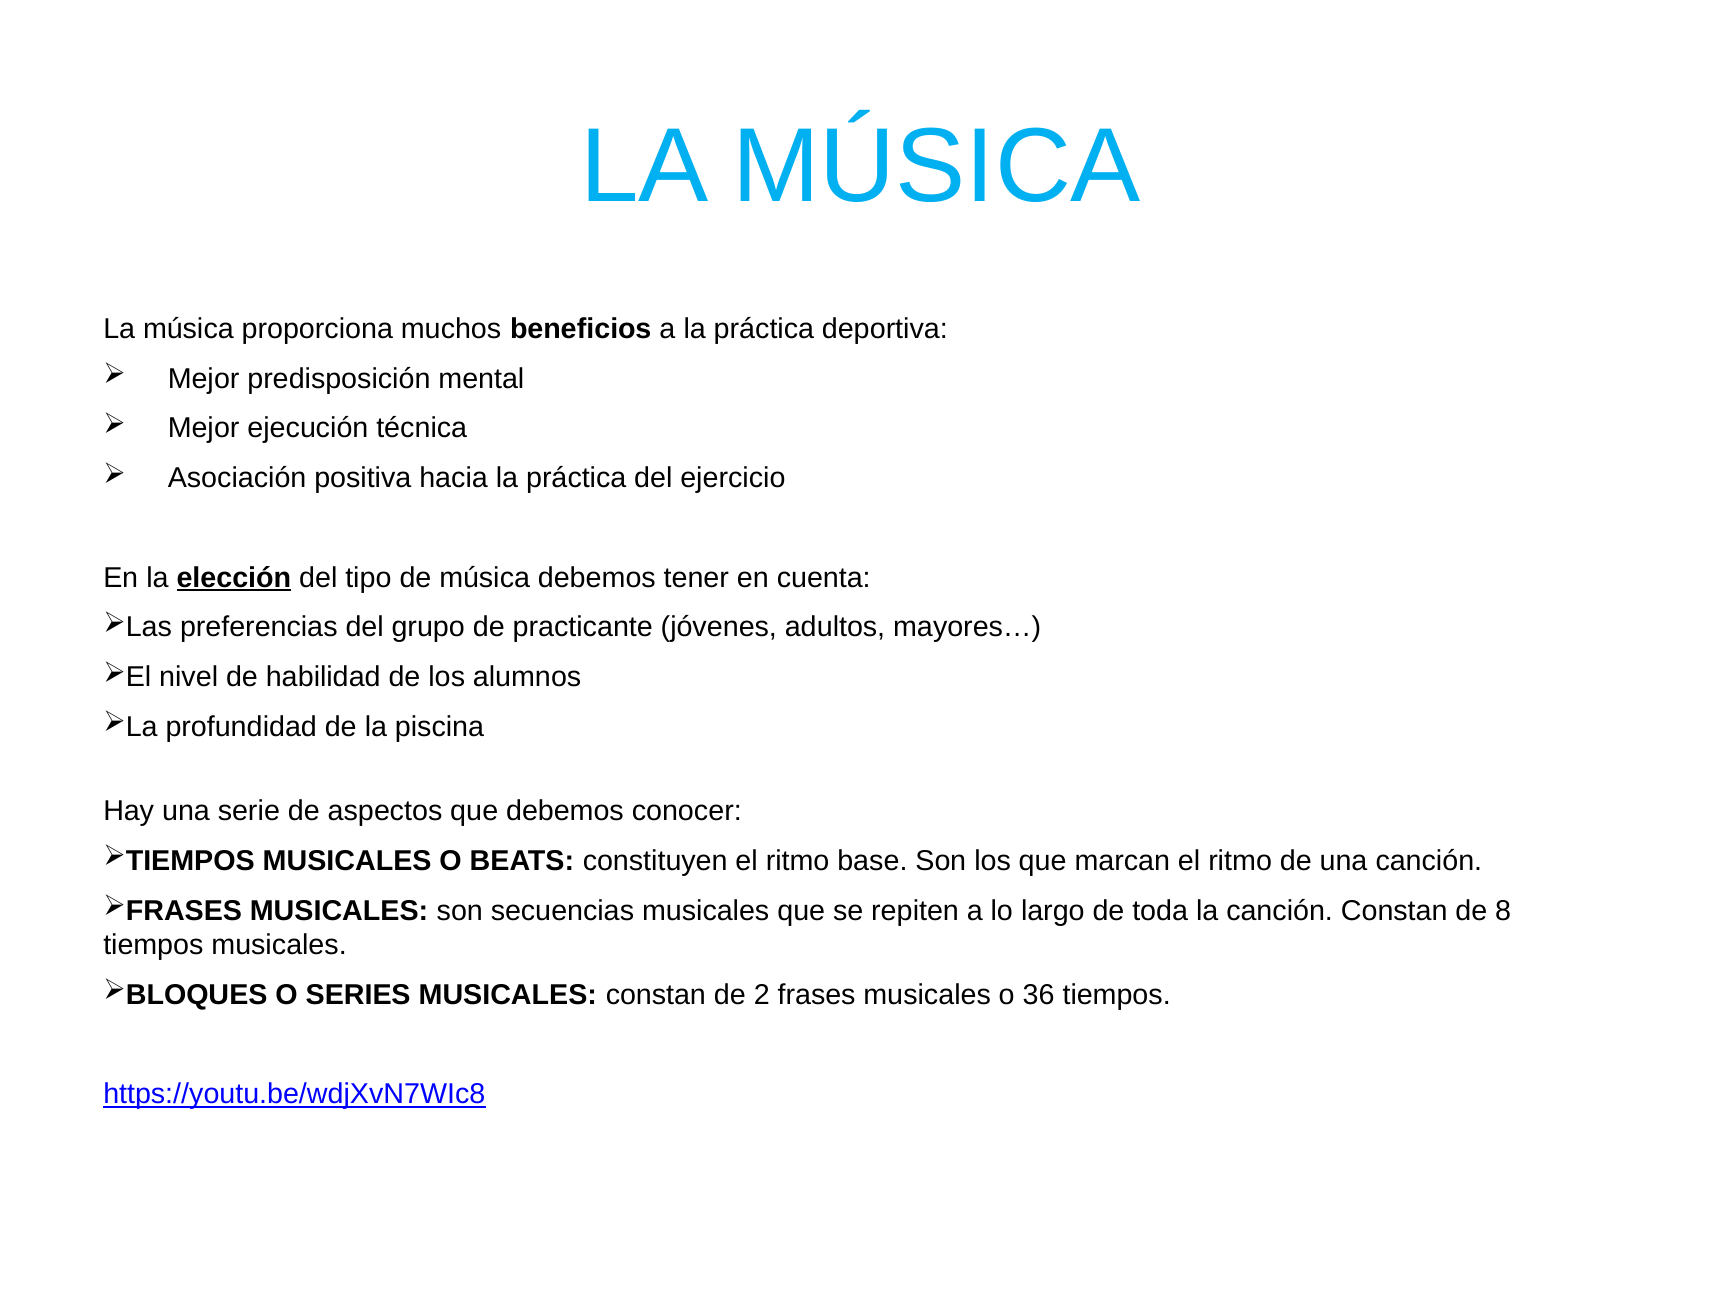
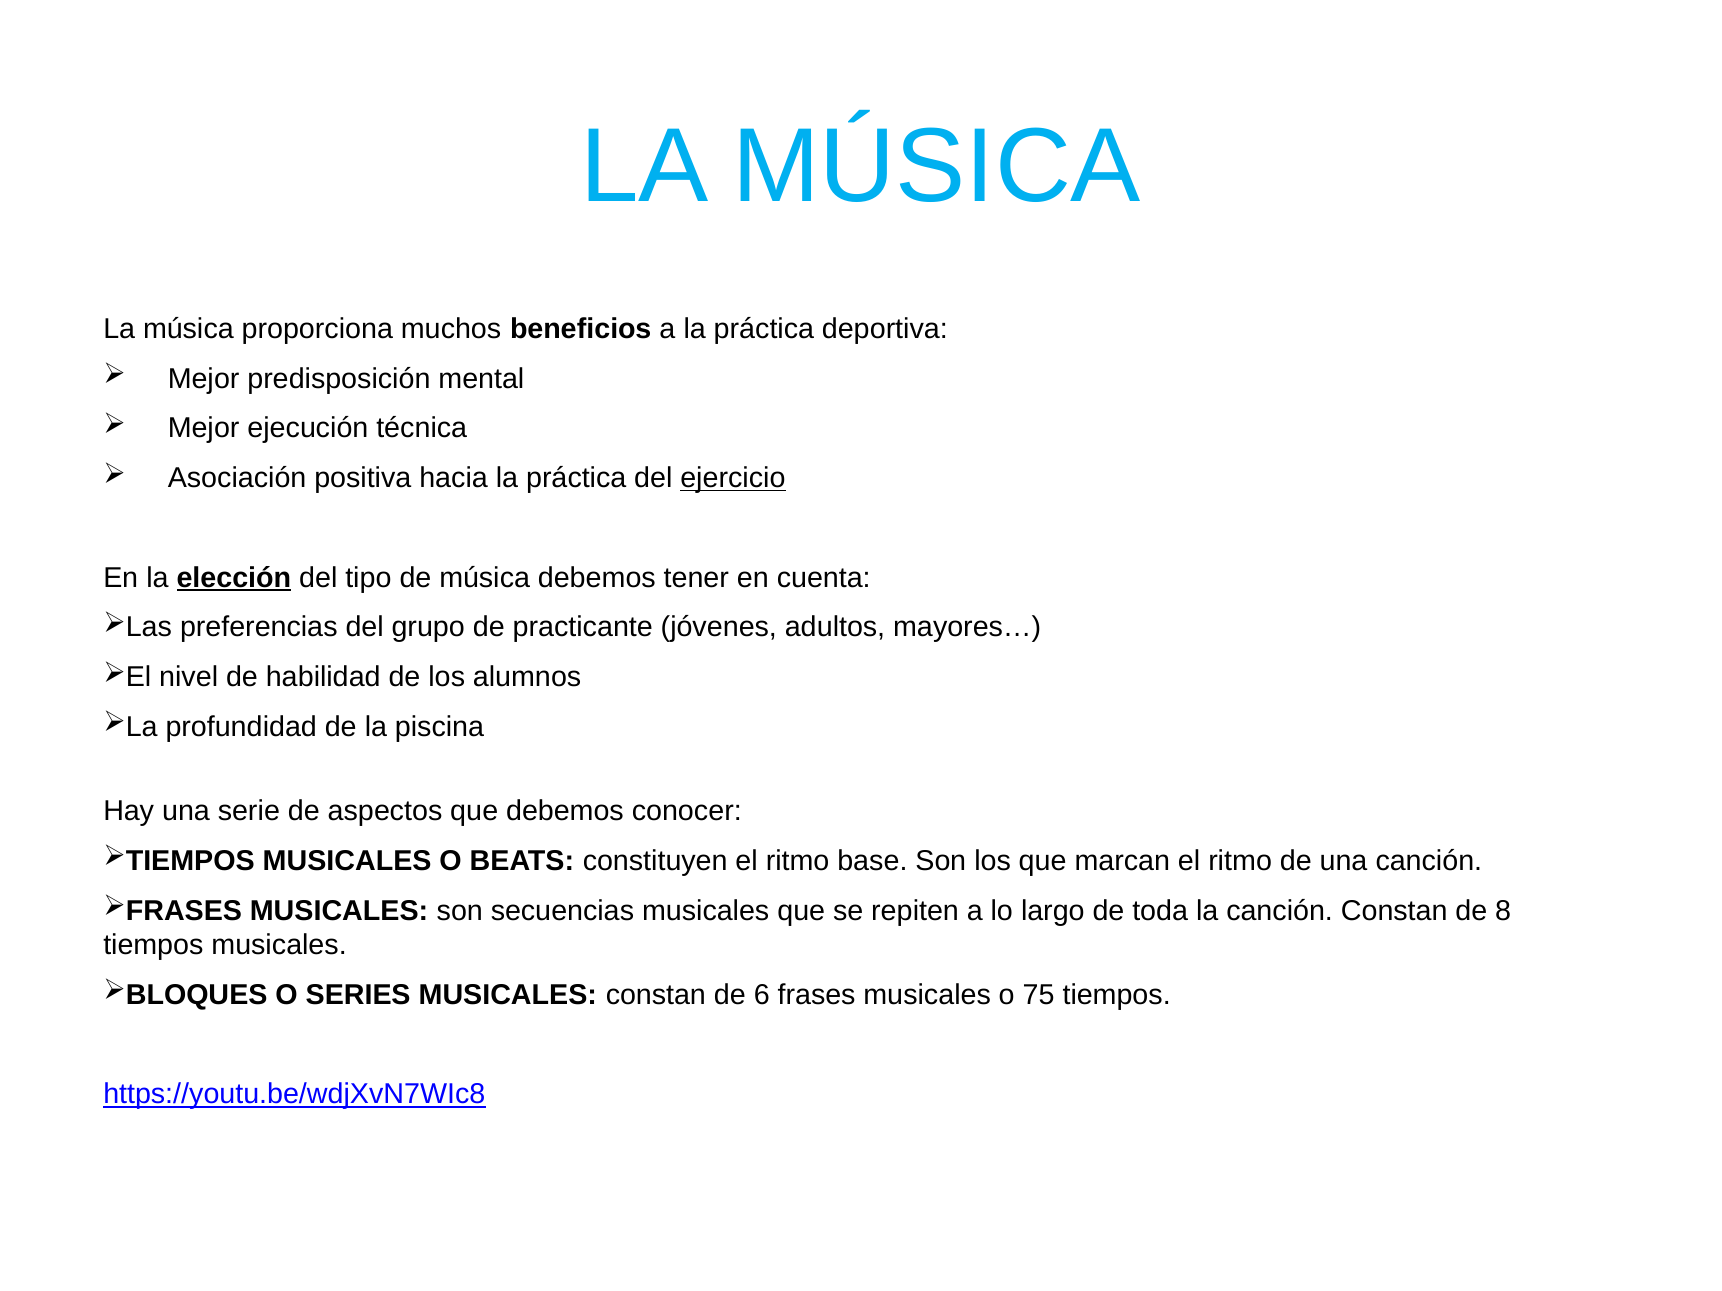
ejercicio underline: none -> present (733, 478)
2: 2 -> 6 (762, 995)
36: 36 -> 75 (1039, 995)
